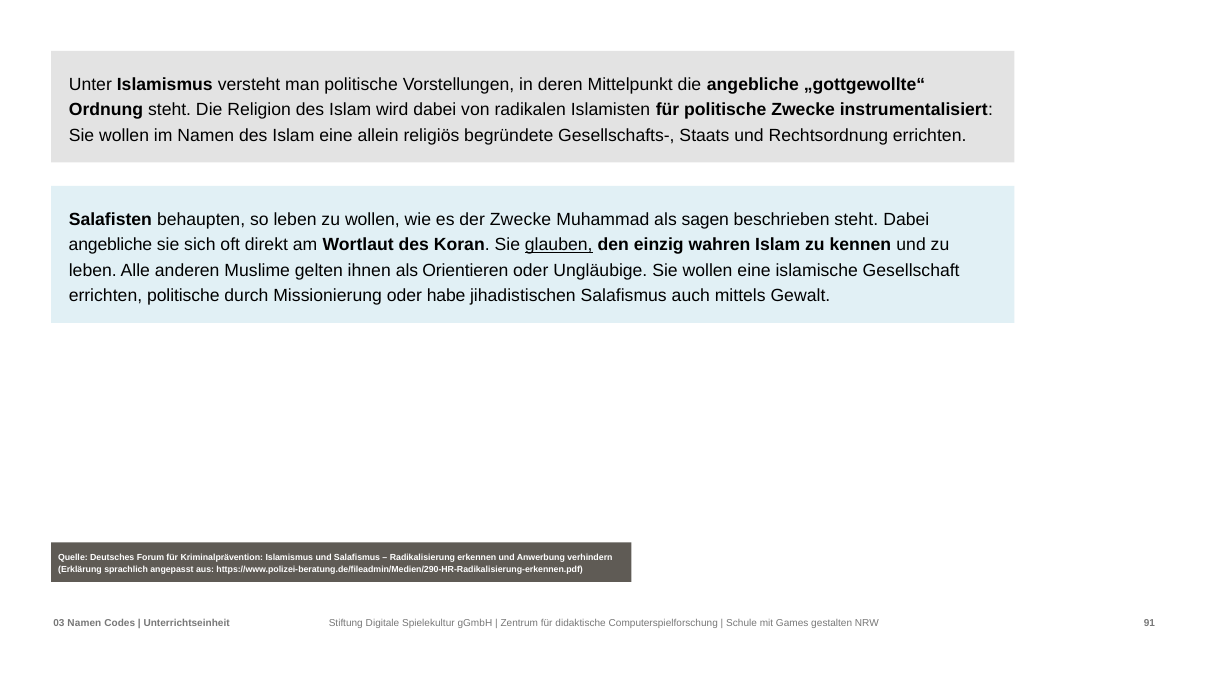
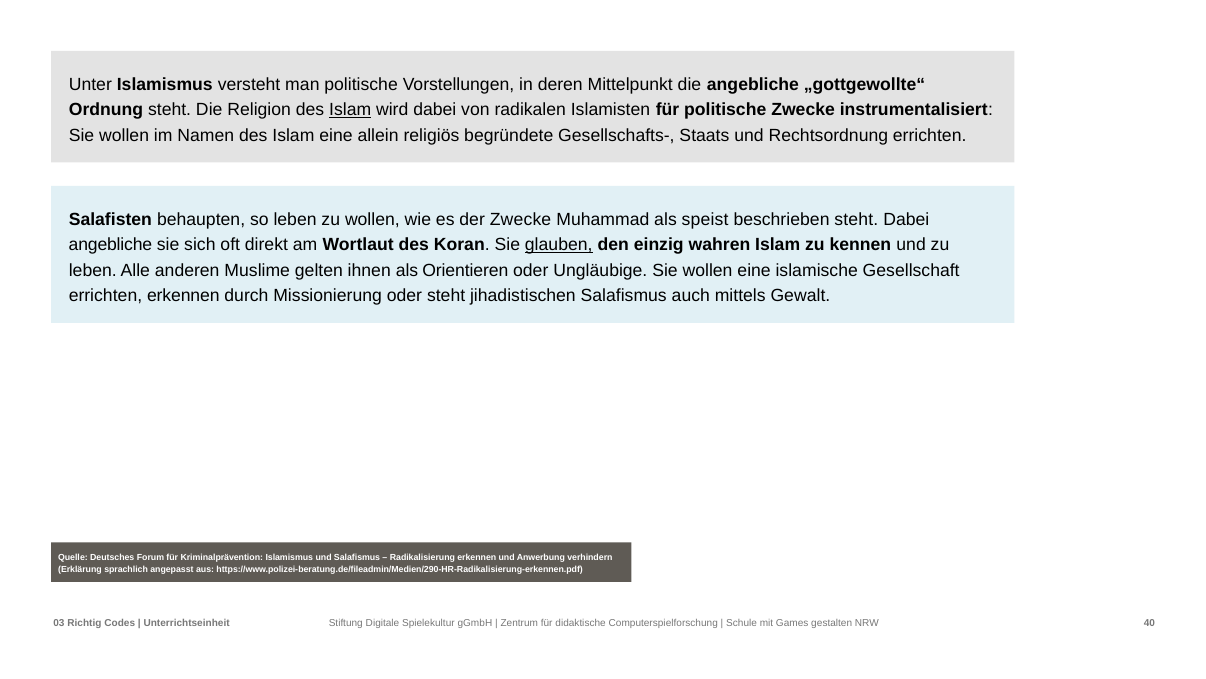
Islam underline: none -> present (350, 110)
sagen: sagen -> speist (705, 219)
errichten politische: politische -> erkennen (183, 295)
oder habe: habe -> steht (446, 295)
03 Namen: Namen -> Richtig (84, 623)
91: 91 -> 40 (1149, 623)
